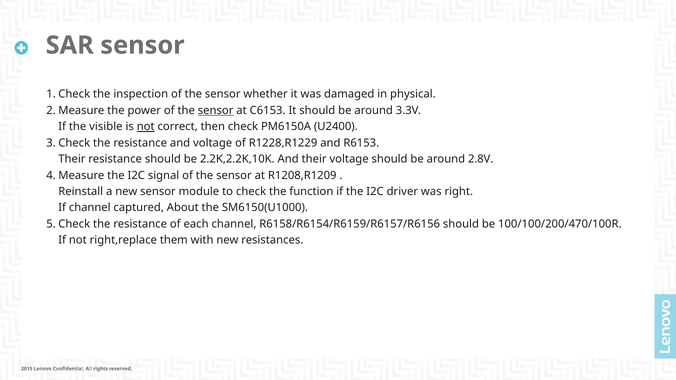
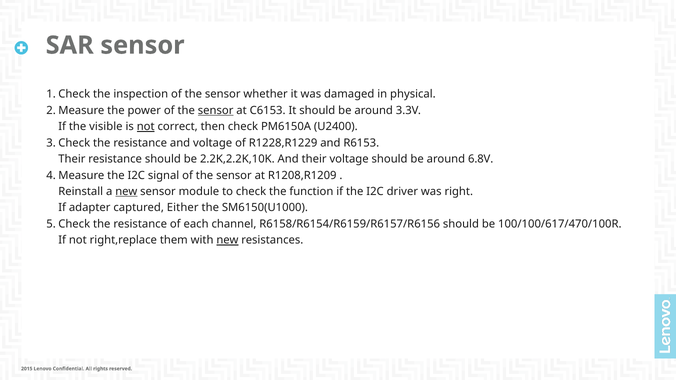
2.8V: 2.8V -> 6.8V (481, 159)
new underline: none -> present (126, 192)
If channel: channel -> adapter (90, 208)
About: About -> Either (183, 208)
100/100/200/470/100R: 100/100/200/470/100R -> 100/100/617/470/100R (560, 224)
new underline: none -> present (227, 240)
